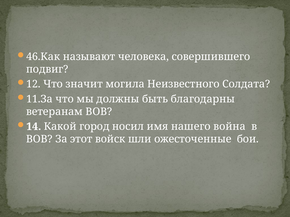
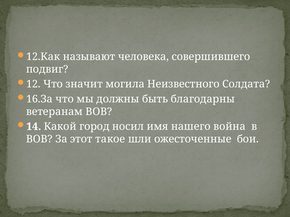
46.Как: 46.Как -> 12.Как (43, 57)
11.За: 11.За -> 16.За (39, 99)
войск: войск -> такое (110, 139)
